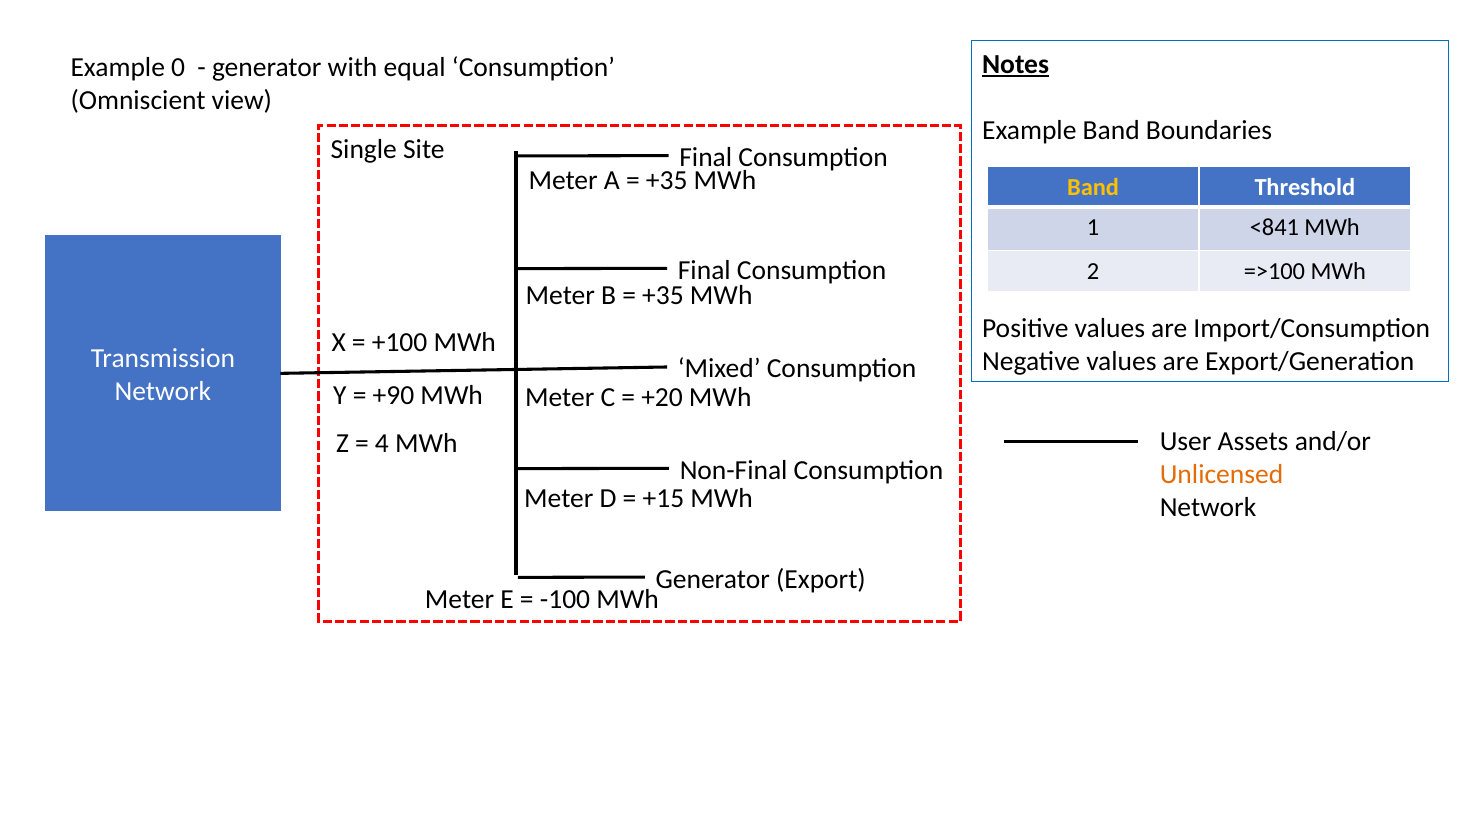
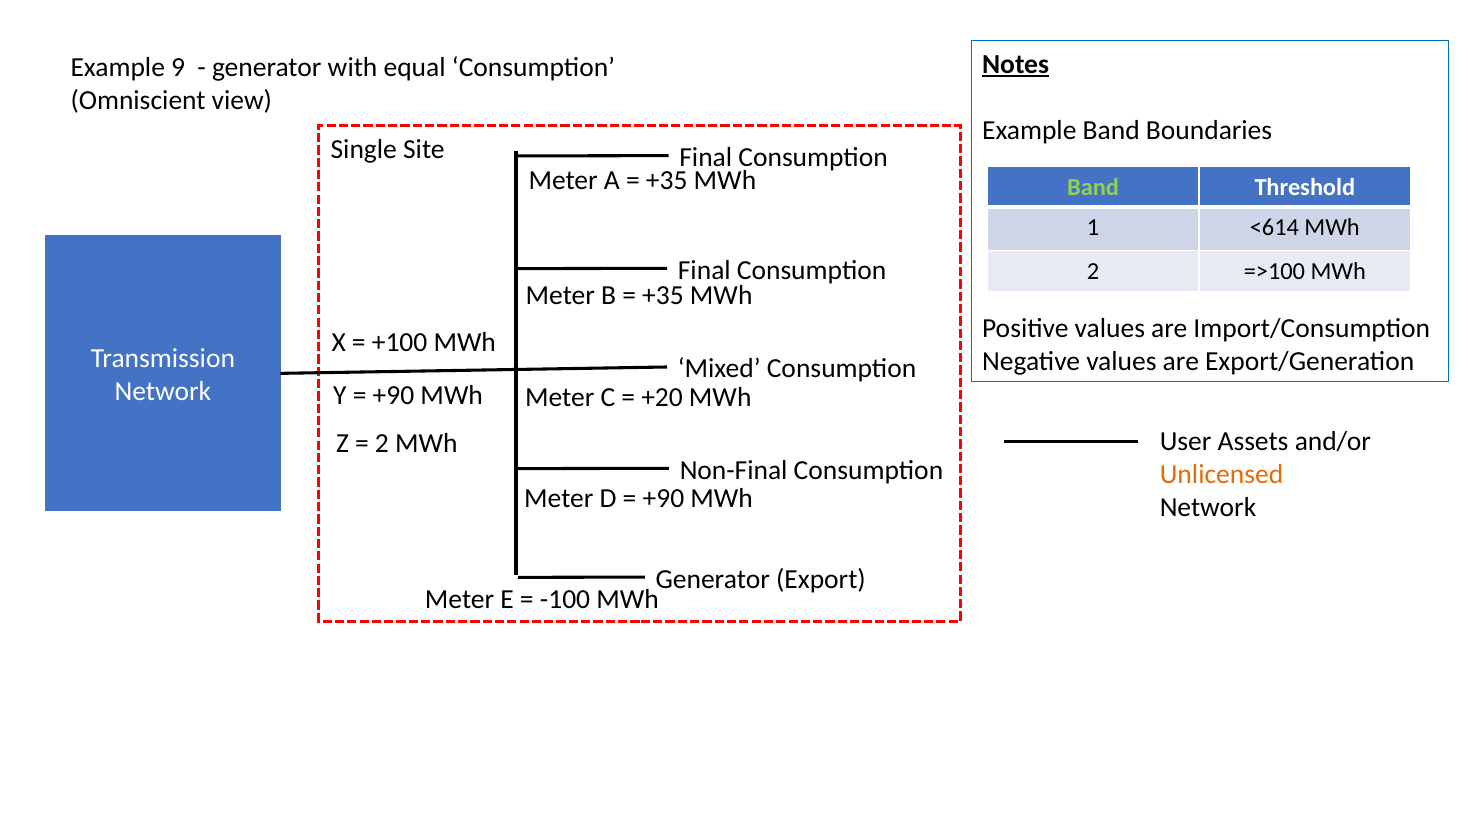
0: 0 -> 9 (178, 68)
Band colour: yellow -> light green (1093, 187)
<841: <841 -> <614 (1274, 228)
4: 4 -> 2 (382, 444)
+15: +15 -> +90 (663, 498)
